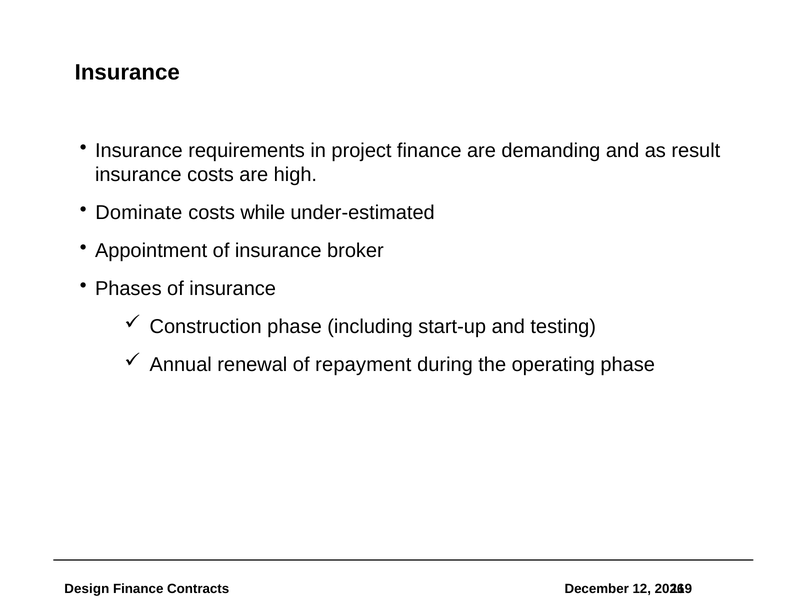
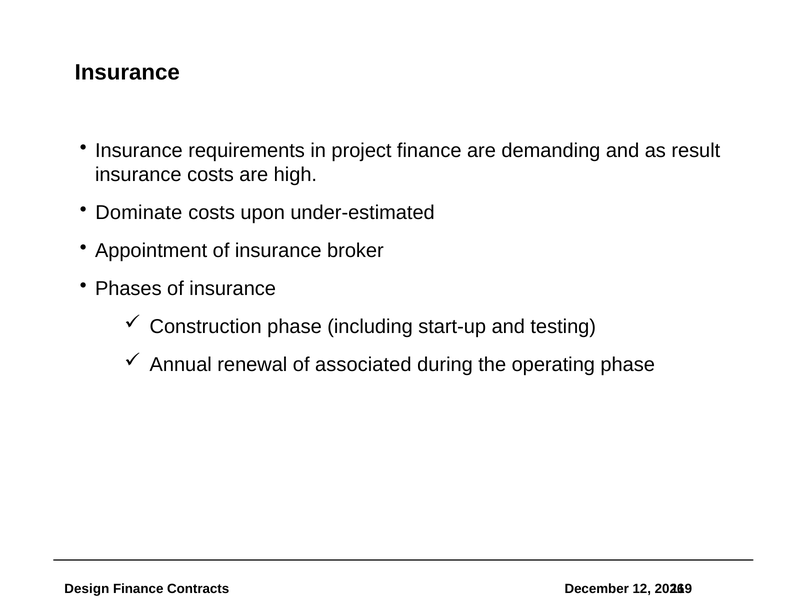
while: while -> upon (263, 213)
repayment: repayment -> associated (363, 365)
